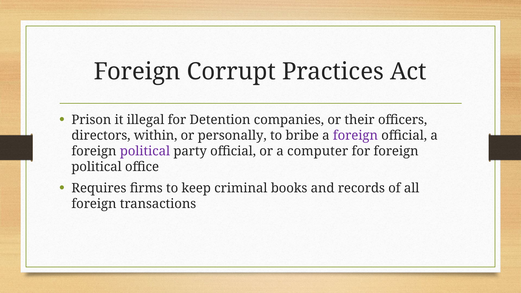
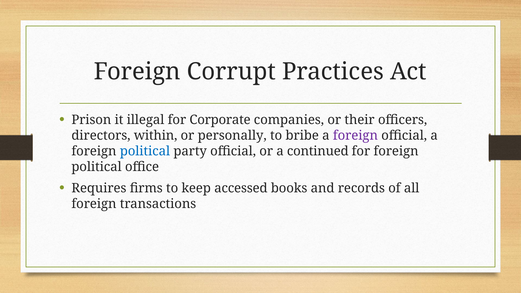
Detention: Detention -> Corporate (220, 120)
political colour: purple -> blue (145, 151)
computer: computer -> continued (318, 151)
criminal: criminal -> accessed (241, 188)
